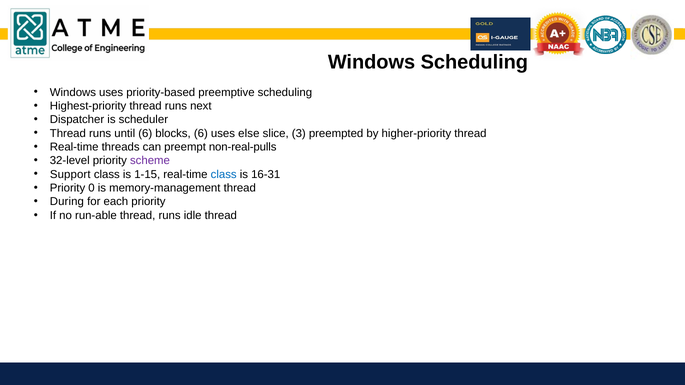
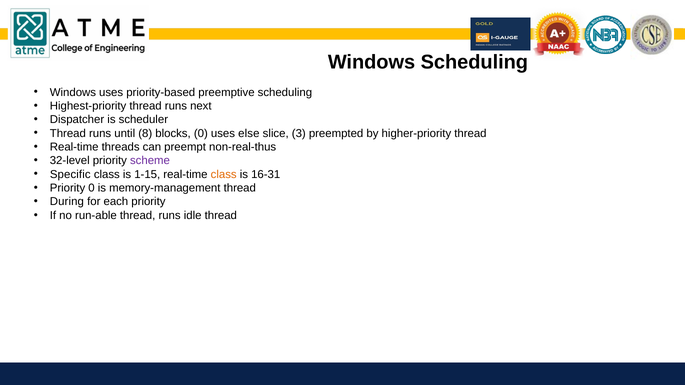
until 6: 6 -> 8 (145, 133)
blocks 6: 6 -> 0 (201, 133)
non-real-pulls: non-real-pulls -> non-real-thus (243, 147)
Support: Support -> Specific (70, 175)
class colour: blue -> orange (224, 175)
